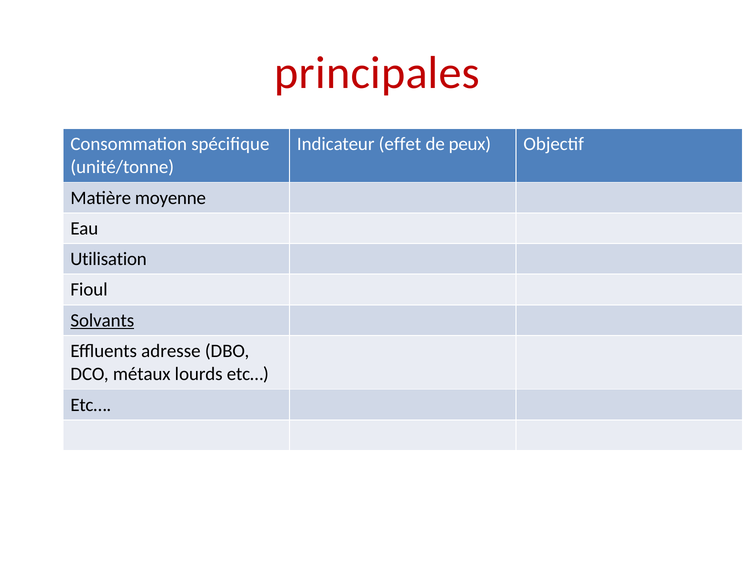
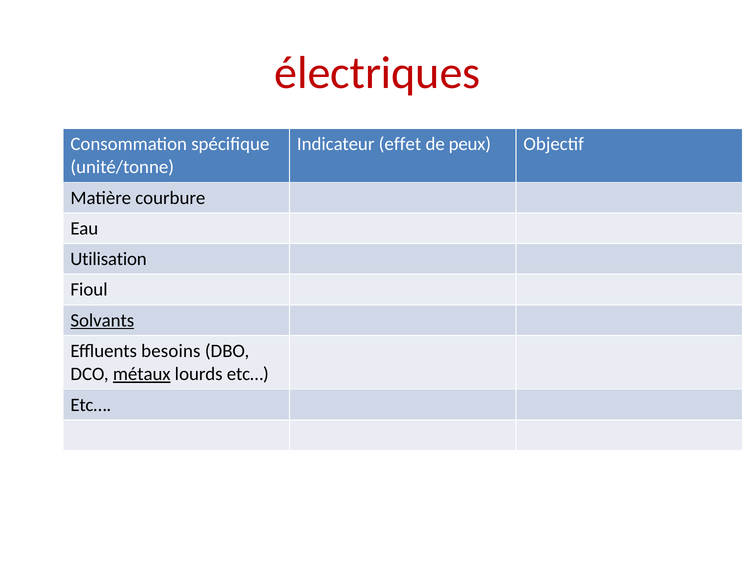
principales: principales -> électriques (377, 73)
moyenne: moyenne -> courbure (170, 198)
adresse: adresse -> besoins (171, 351)
métaux underline: none -> present (142, 374)
